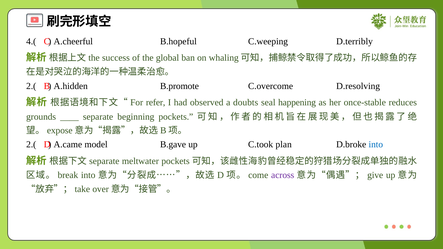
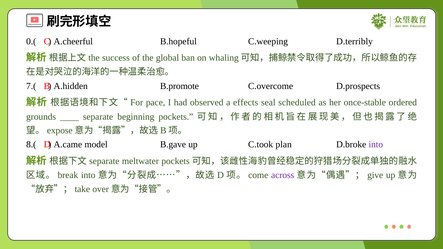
4.(: 4.( -> 0.( (31, 41)
2.(: 2.( -> 7.( (31, 86)
D.resolving: D.resolving -> D.prospects (358, 86)
refer: refer -> pace (156, 103)
doubts: doubts -> effects (246, 103)
happening: happening -> scheduled (297, 103)
reduces: reduces -> ordered (403, 103)
2.(: 2.( -> 8.( (31, 145)
into colour: blue -> purple (376, 145)
